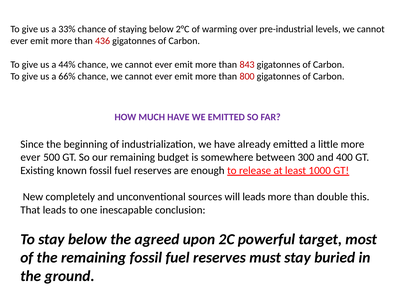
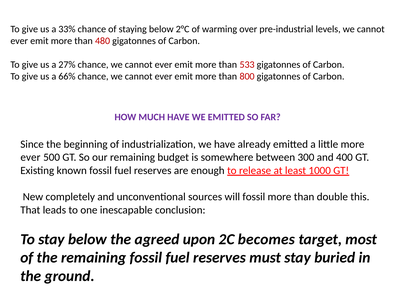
436: 436 -> 480 (103, 41)
44%: 44% -> 27% (67, 65)
843: 843 -> 533 (247, 65)
will leads: leads -> fossil (254, 197)
powerful: powerful -> becomes (266, 239)
